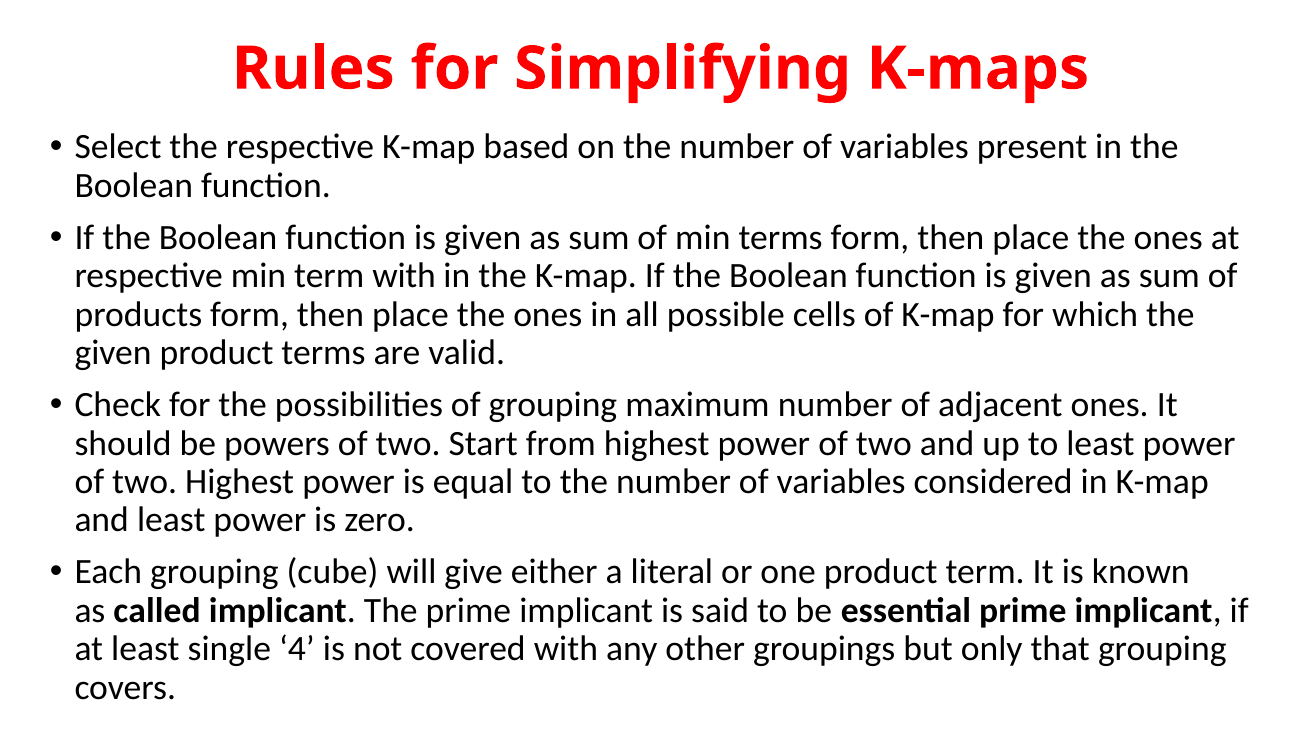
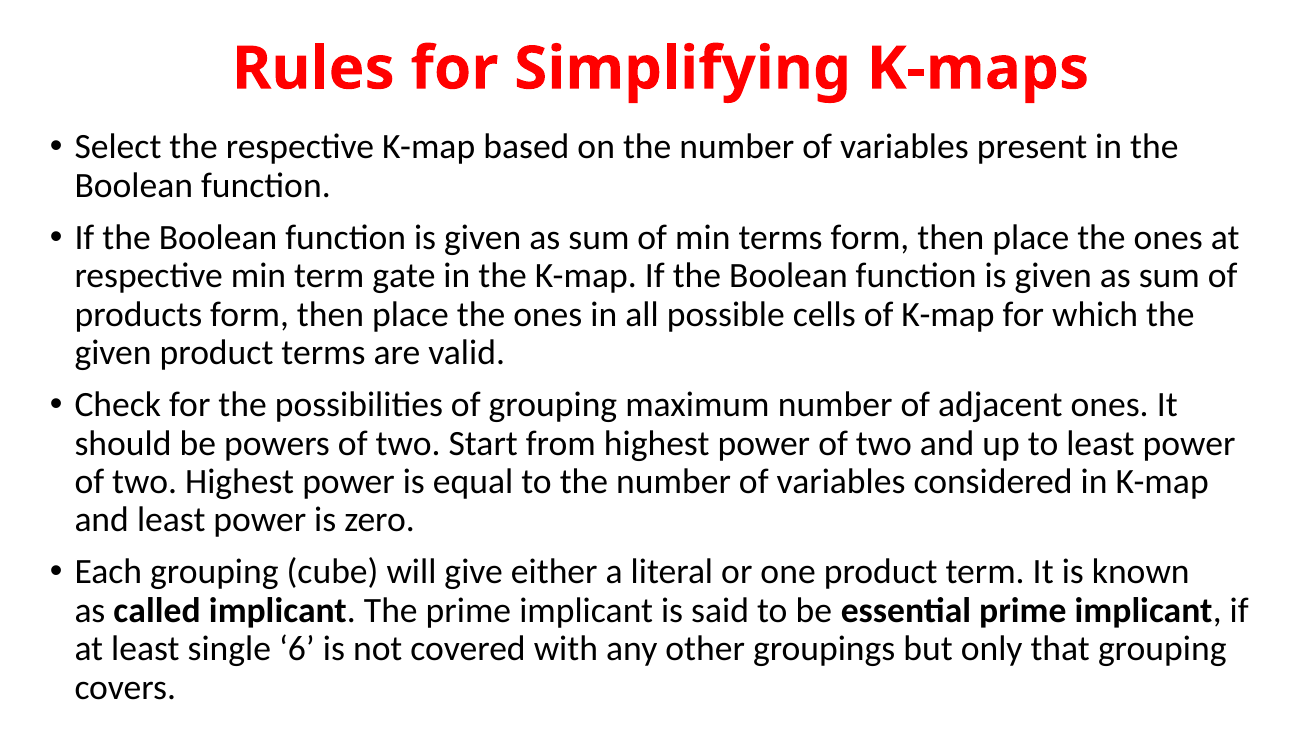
term with: with -> gate (404, 276)
4: 4 -> 6 (297, 650)
